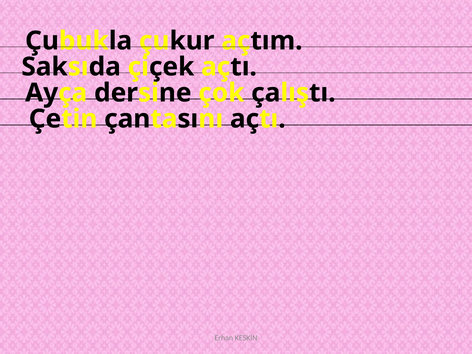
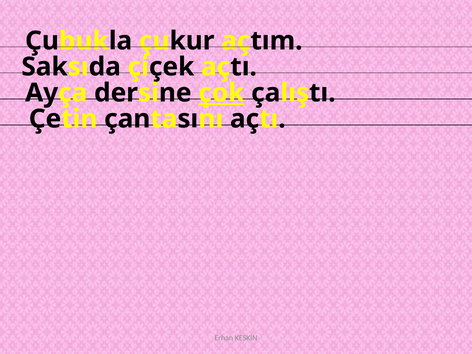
çok underline: none -> present (221, 93)
